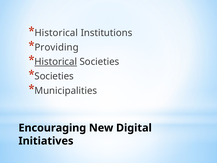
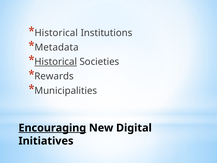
Providing: Providing -> Metadata (57, 47)
Societies: Societies -> Rewards (54, 76)
Encouraging underline: none -> present (52, 128)
